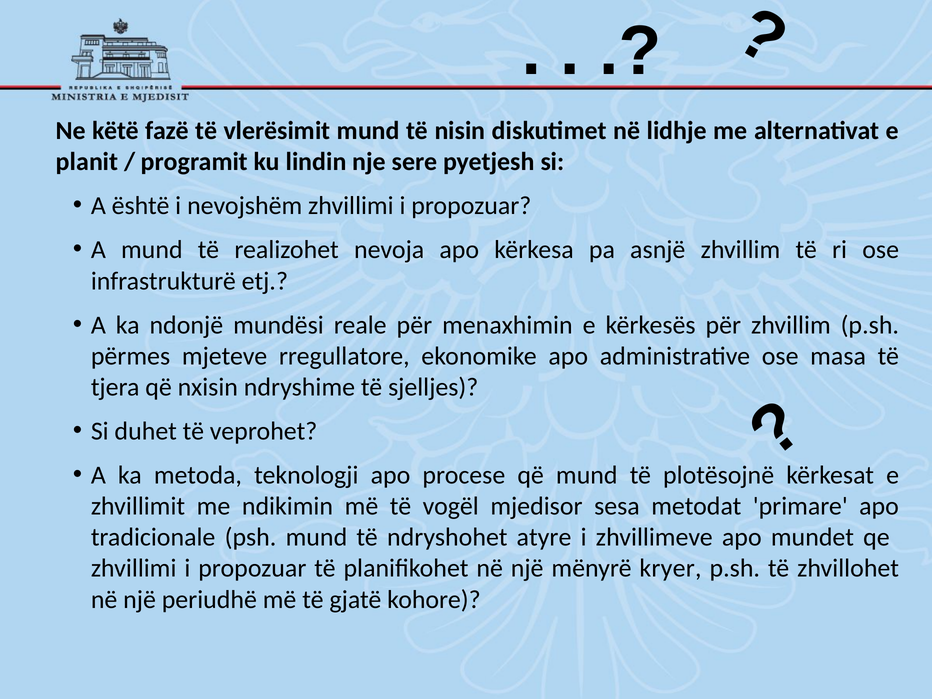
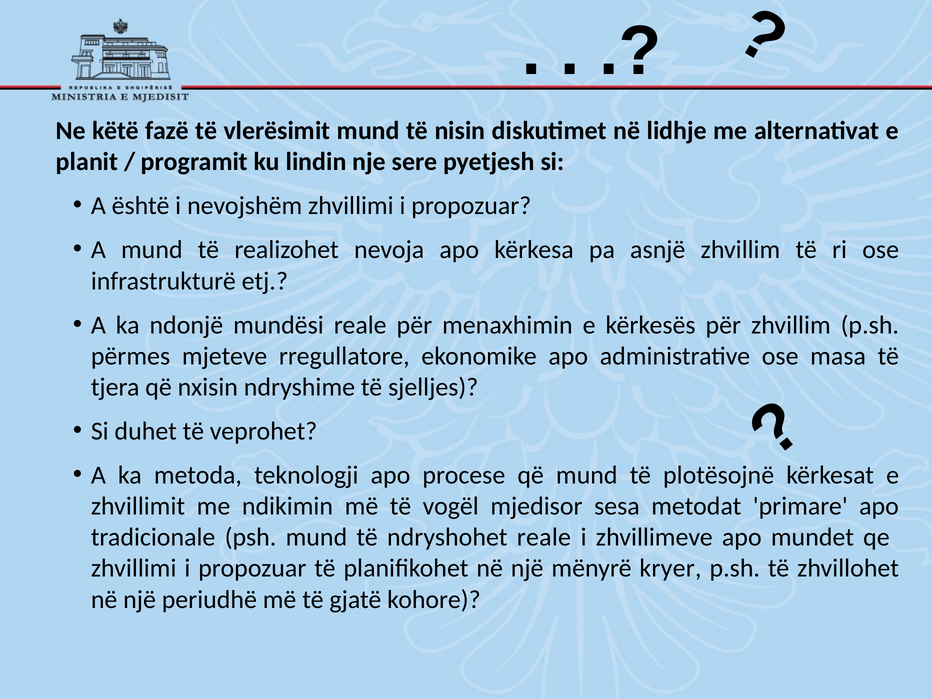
ndryshohet atyre: atyre -> reale (544, 537)
